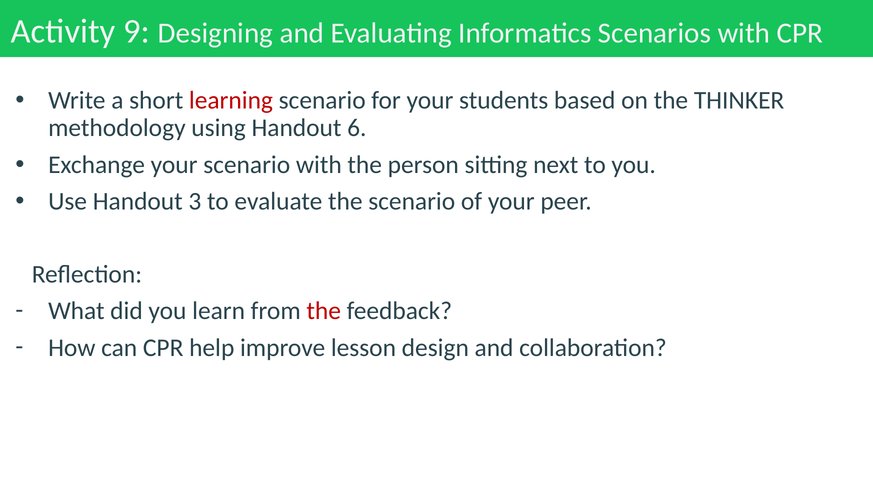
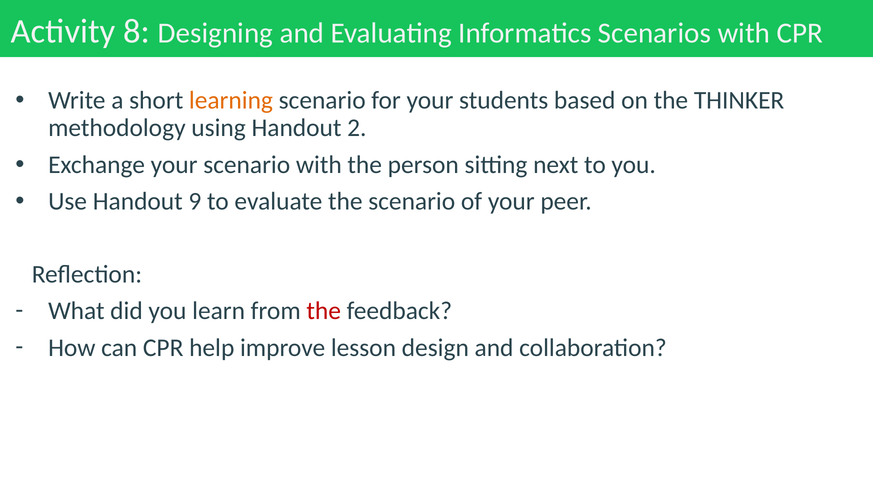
9: 9 -> 8 (137, 31)
learning colour: red -> orange (231, 101)
6: 6 -> 2 (357, 128)
3: 3 -> 9 (195, 201)
